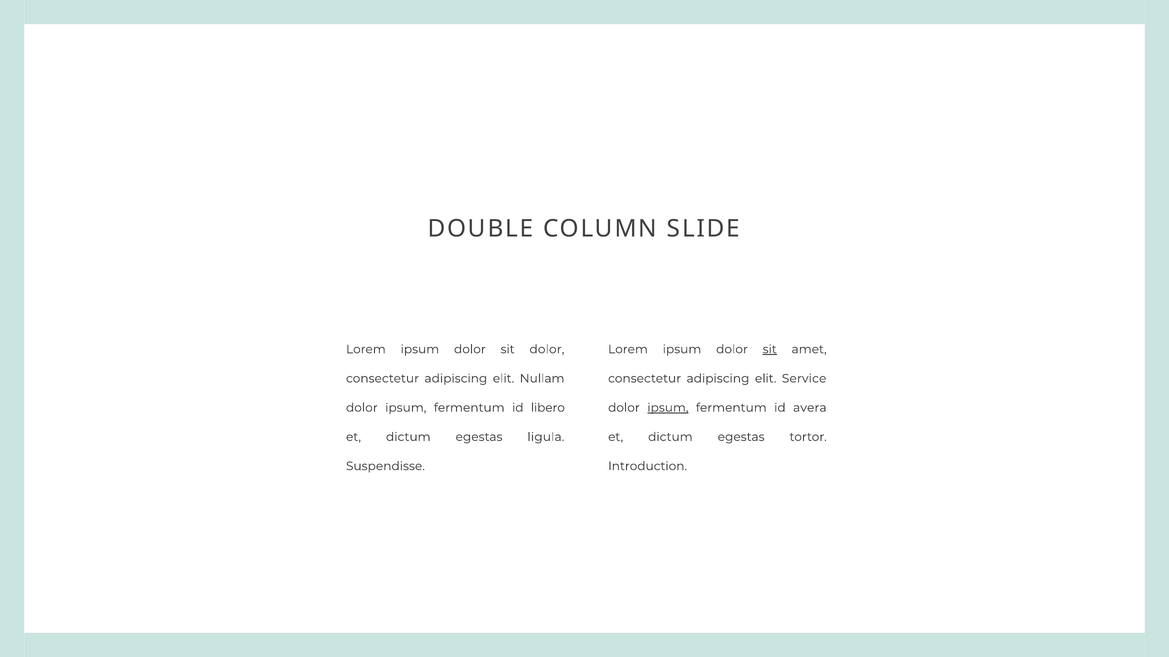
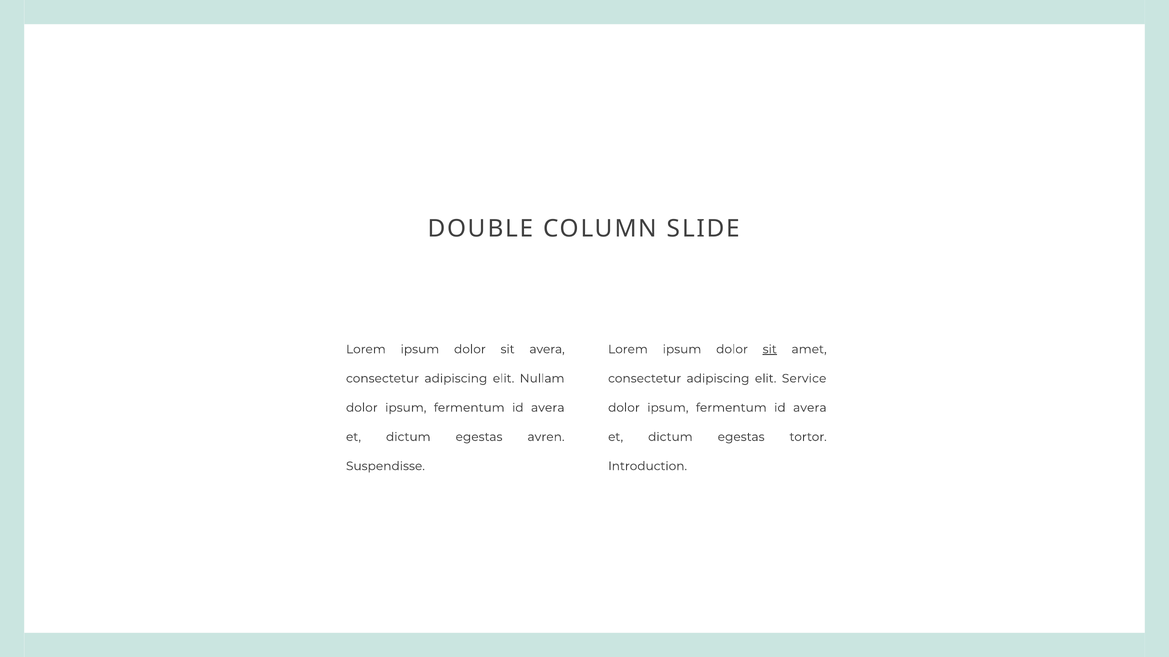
sit dolor: dolor -> avera (547, 350)
libero: libero -> avera (548, 408)
ipsum underline: present -> none (668, 408)
ligula: ligula -> avren (546, 437)
